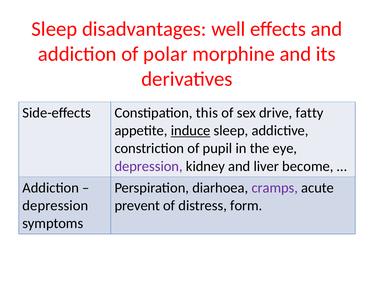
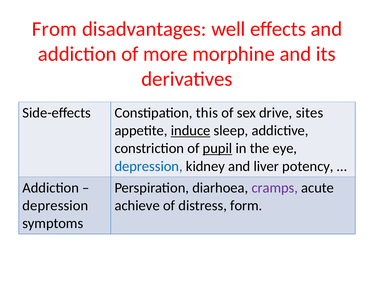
Sleep: Sleep -> From (54, 29)
polar: polar -> more (166, 54)
fatty: fatty -> sites (310, 113)
pupil underline: none -> present (217, 148)
depression colour: purple -> blue (149, 166)
become: become -> potency (308, 166)
prevent: prevent -> achieve (137, 205)
